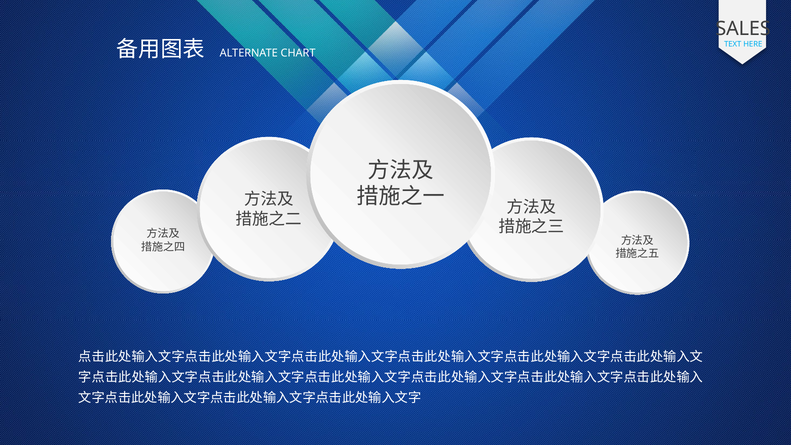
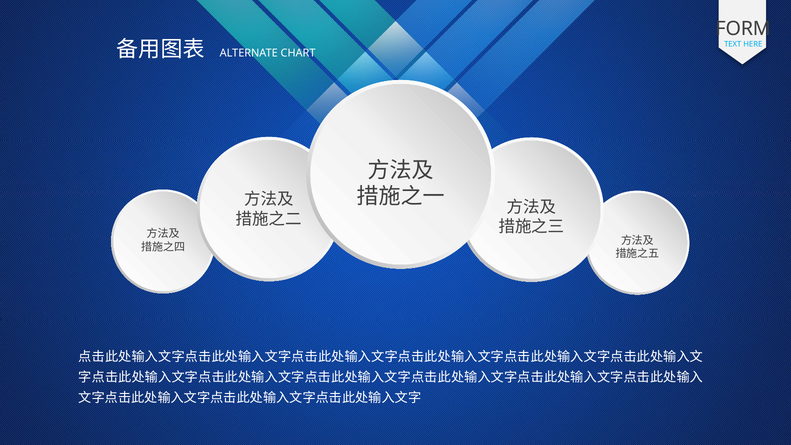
SALES: SALES -> FORM (743, 29)
